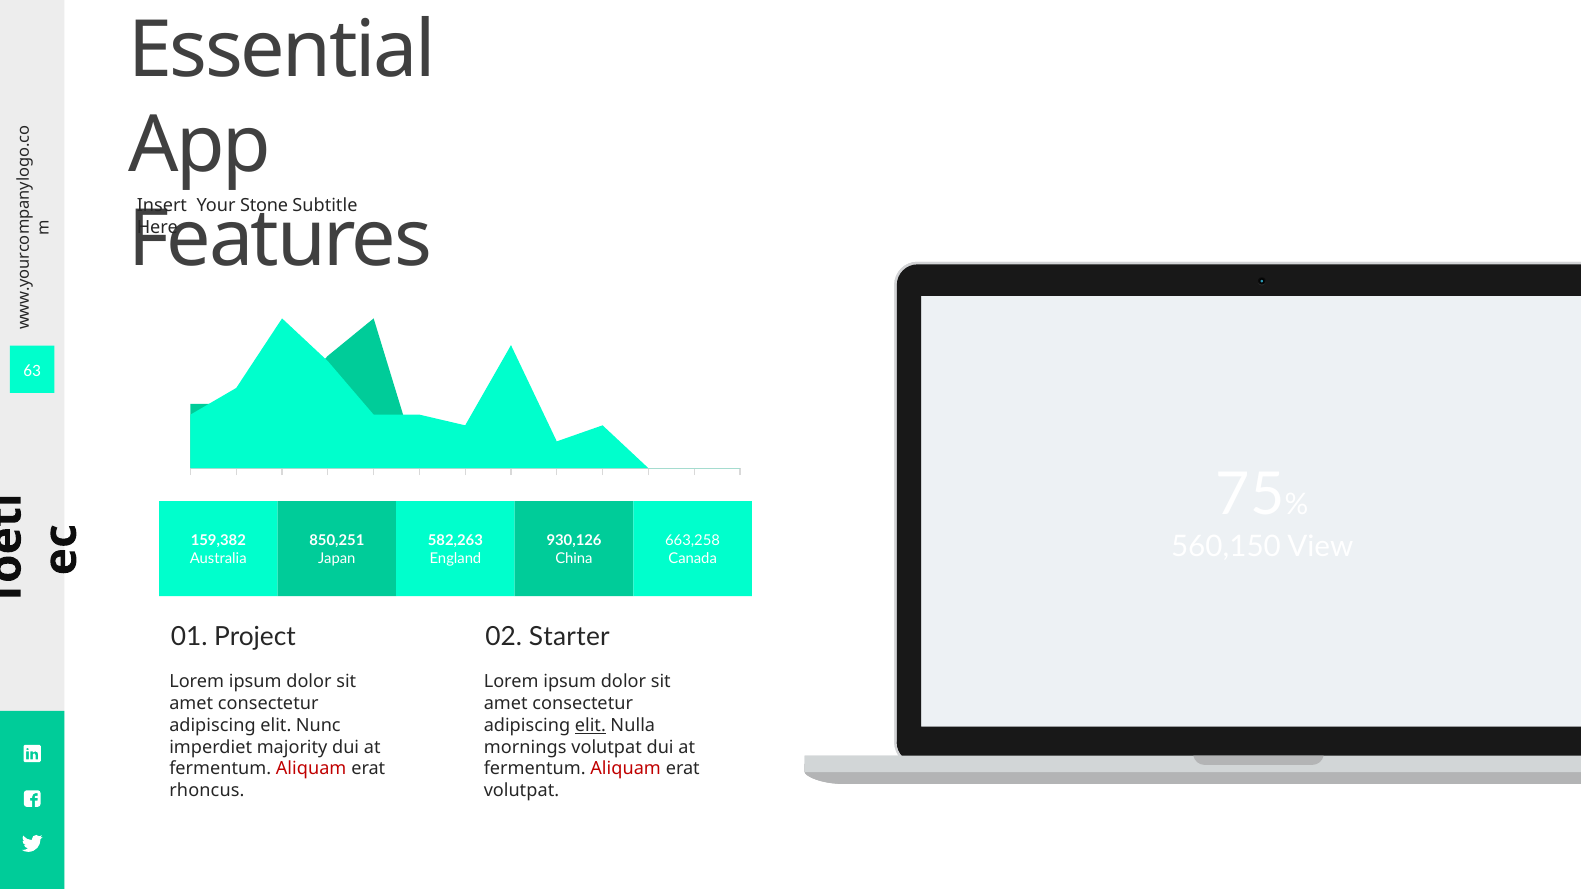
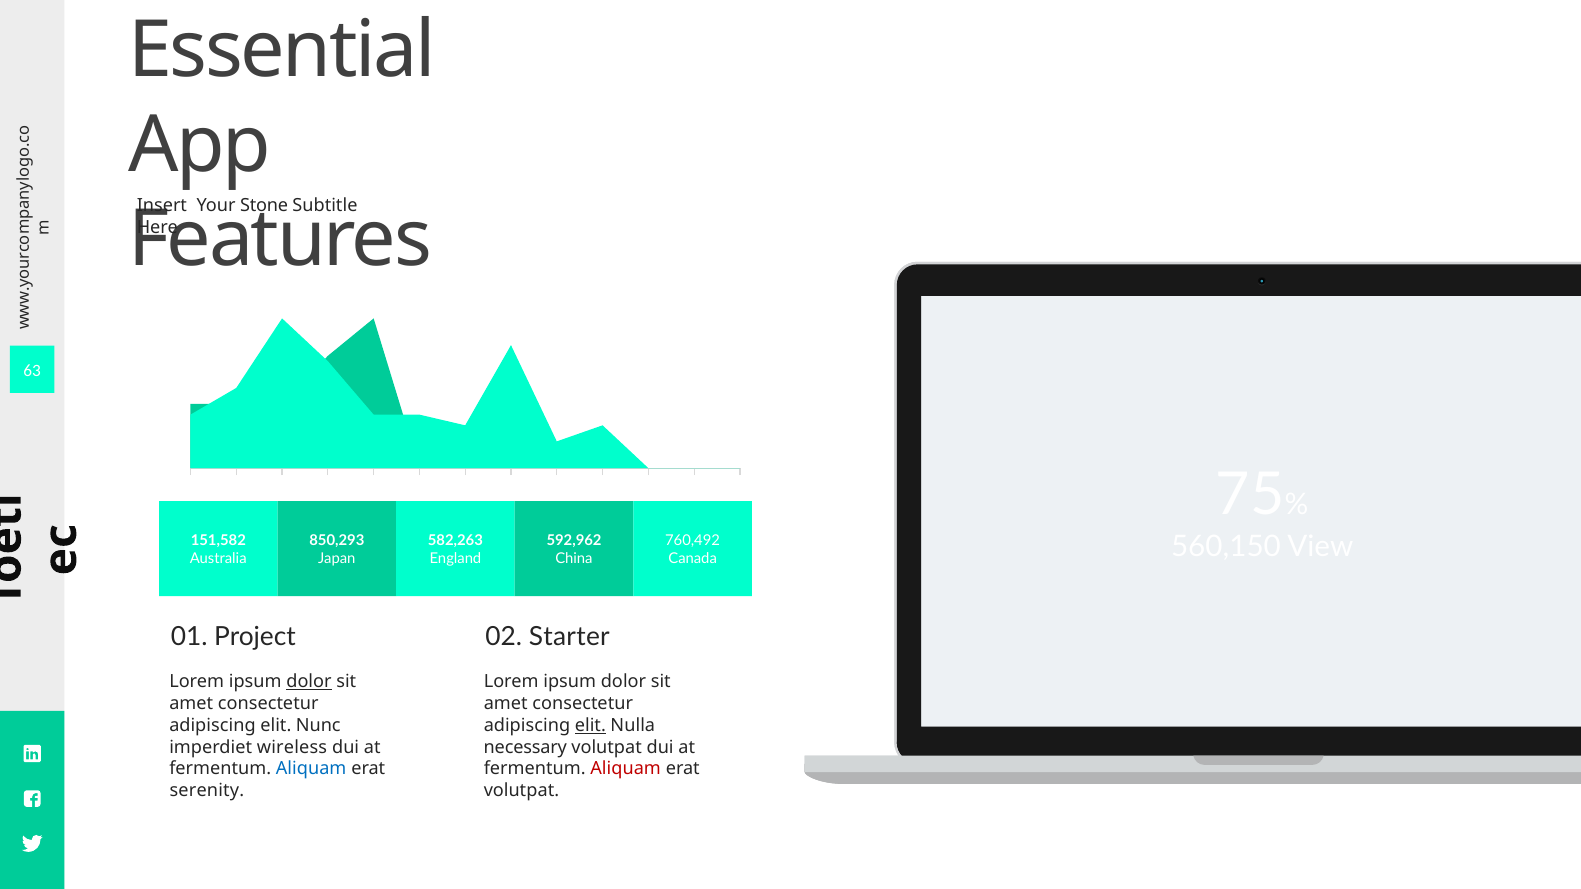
159,382: 159,382 -> 151,582 (218, 541)
850,251: 850,251 -> 850,293 (337, 541)
930,126: 930,126 -> 592,962 (574, 541)
663,258: 663,258 -> 760,492 (693, 541)
dolor underline: none -> present (309, 682)
majority: majority -> wireless (292, 747)
mornings: mornings -> necessary (525, 747)
Aliquam colour: red -> blue (311, 769)
rhoncus: rhoncus -> serenity (207, 791)
